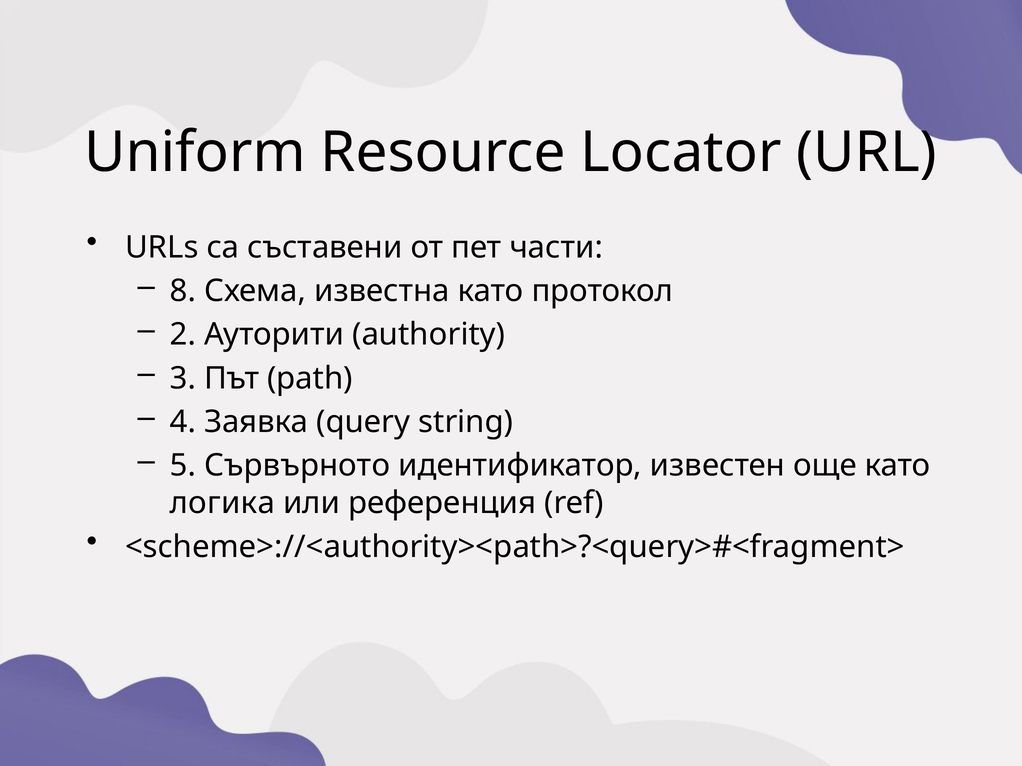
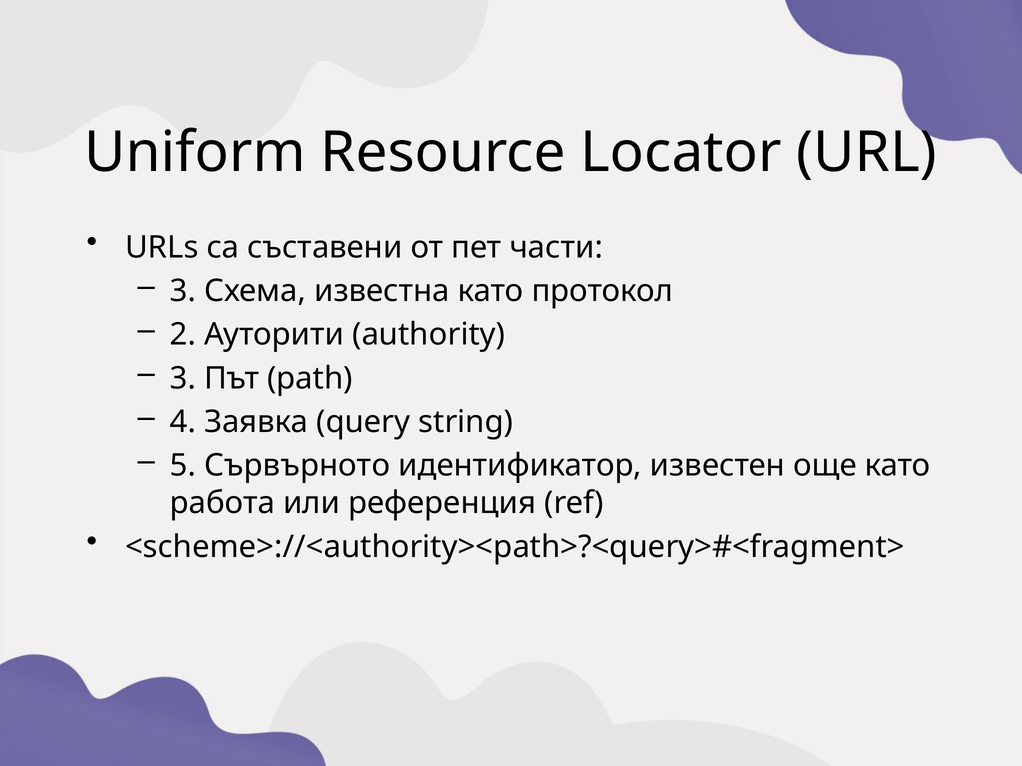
8: 8 -> 3 (183, 291)
логика: логика -> работа (223, 503)
